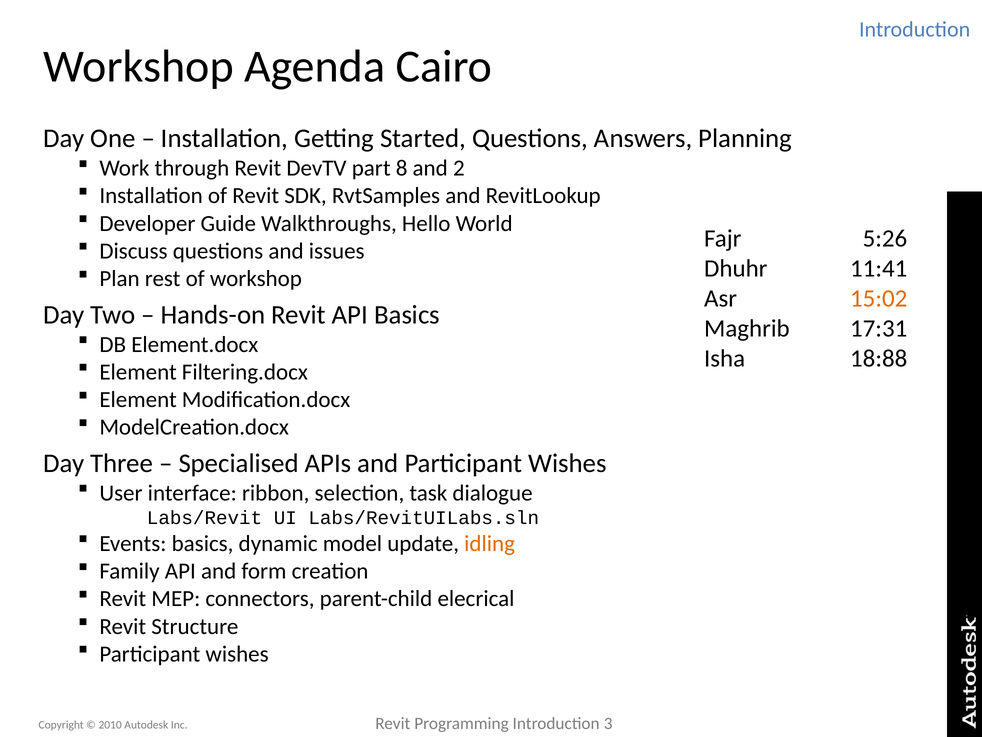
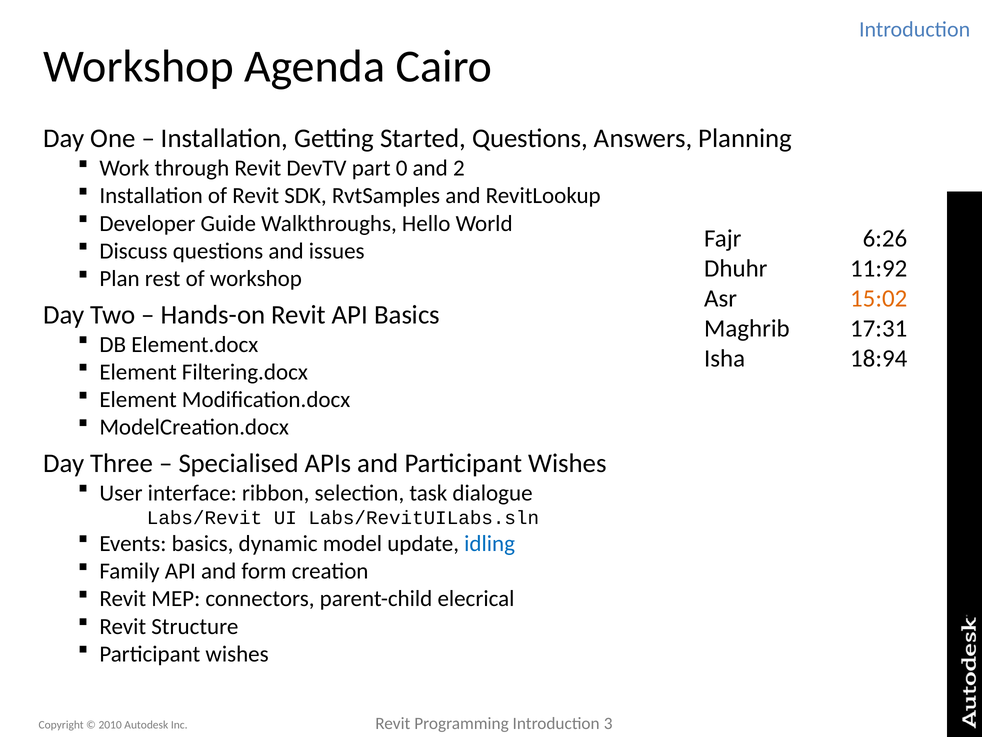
8: 8 -> 0 (402, 168)
5:26: 5:26 -> 6:26 (885, 239)
11:41: 11:41 -> 11:92 (879, 269)
18:88: 18:88 -> 18:94 (879, 358)
idling colour: orange -> blue (490, 543)
